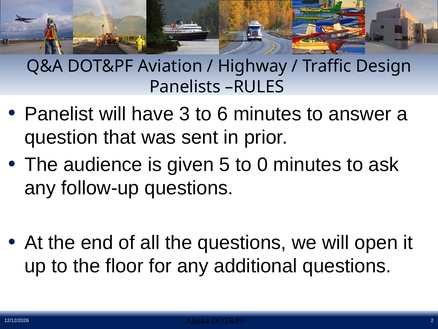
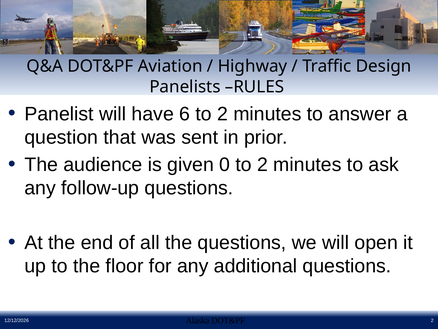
3: 3 -> 6 (185, 114)
6: 6 -> 2 (223, 114)
5: 5 -> 0 (225, 164)
0: 0 -> 2 (263, 164)
